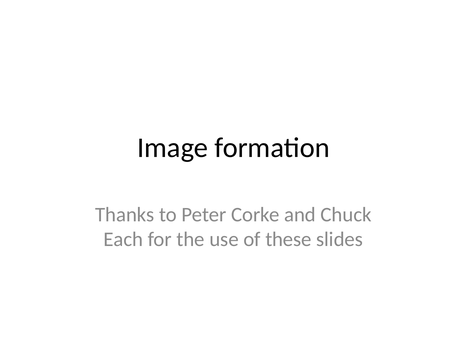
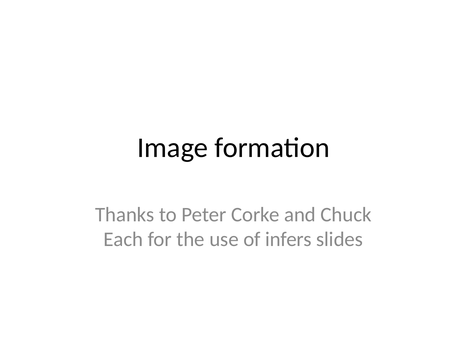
these: these -> infers (288, 240)
